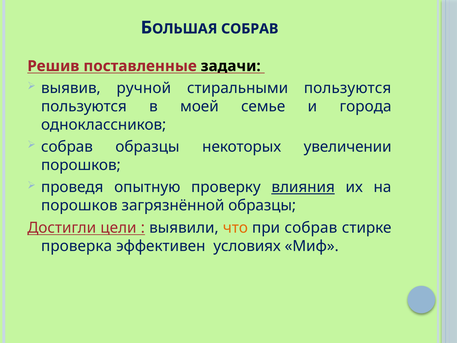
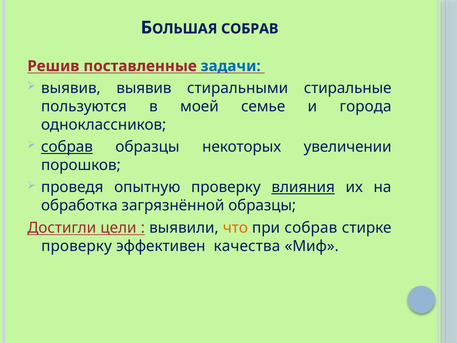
задачи colour: black -> blue (231, 66)
выявив ручной: ручной -> выявив (144, 88)
стиральными пользуются: пользуются -> стиральные (348, 88)
собрав underline: none -> present (67, 147)
порошков: порошков -> обработка (79, 205)
проверка: проверка -> проверку (77, 246)
условиях: условиях -> качества (247, 246)
